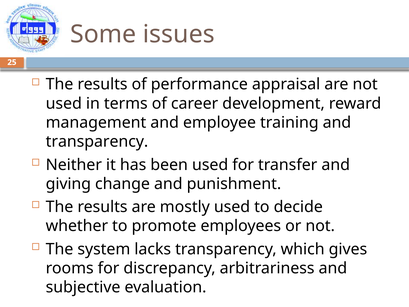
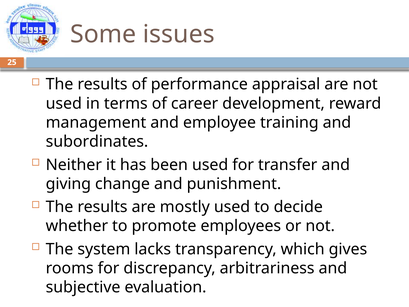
transparency: transparency -> subordinates (97, 142)
